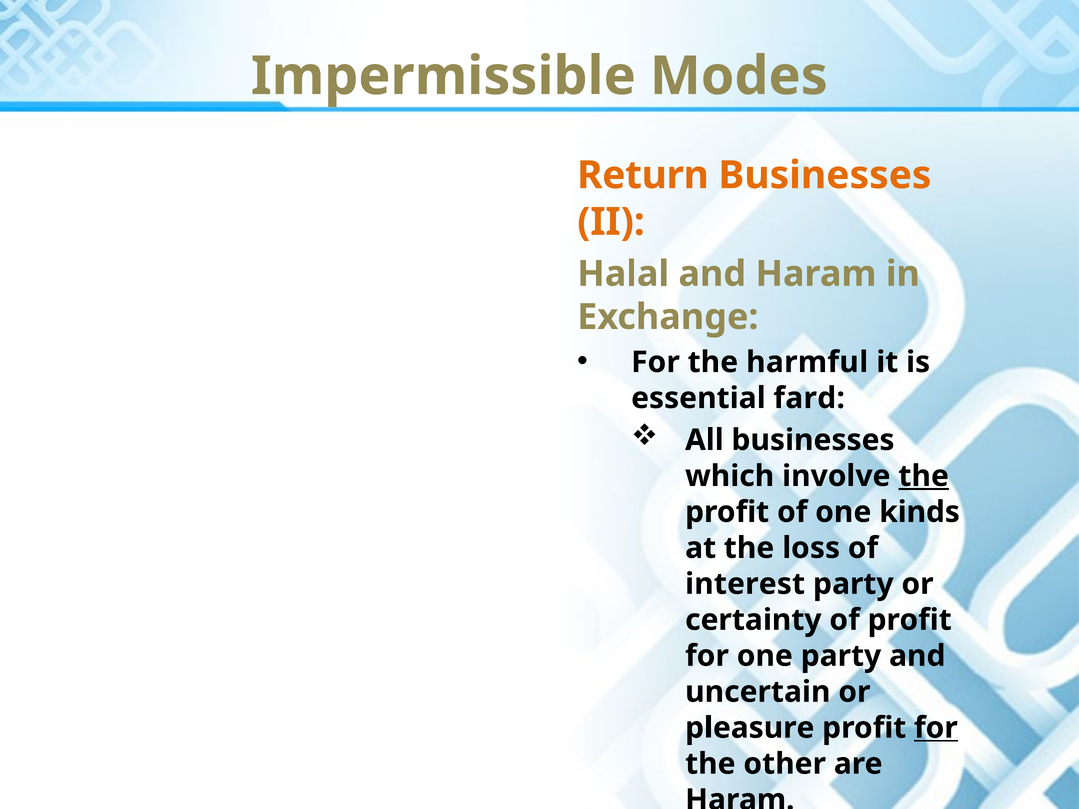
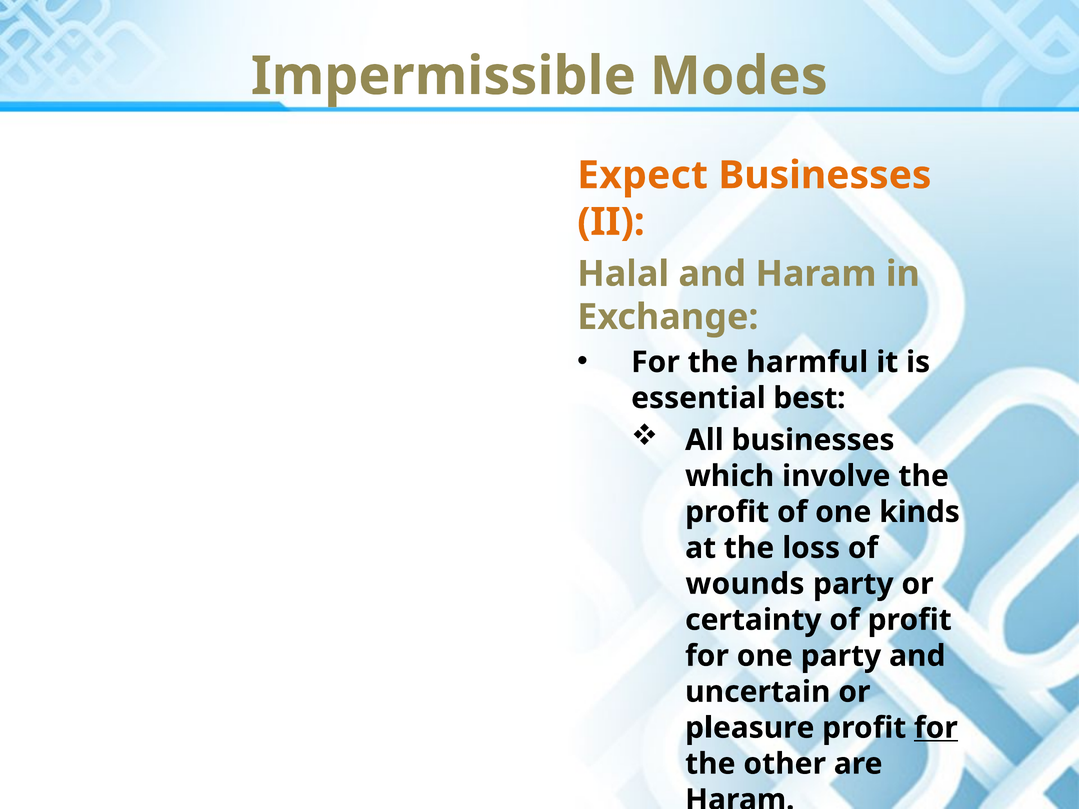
Return: Return -> Expect (643, 175)
fard: fard -> best (809, 398)
the underline: present -> none (924, 476)
interest: interest -> wounds (745, 584)
